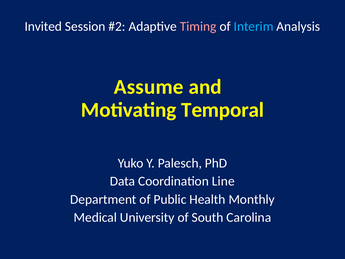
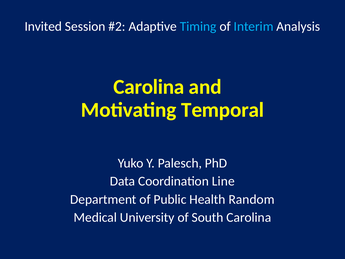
Timing colour: pink -> light blue (198, 27)
Assume: Assume -> Carolina (149, 87)
Monthly: Monthly -> Random (252, 199)
